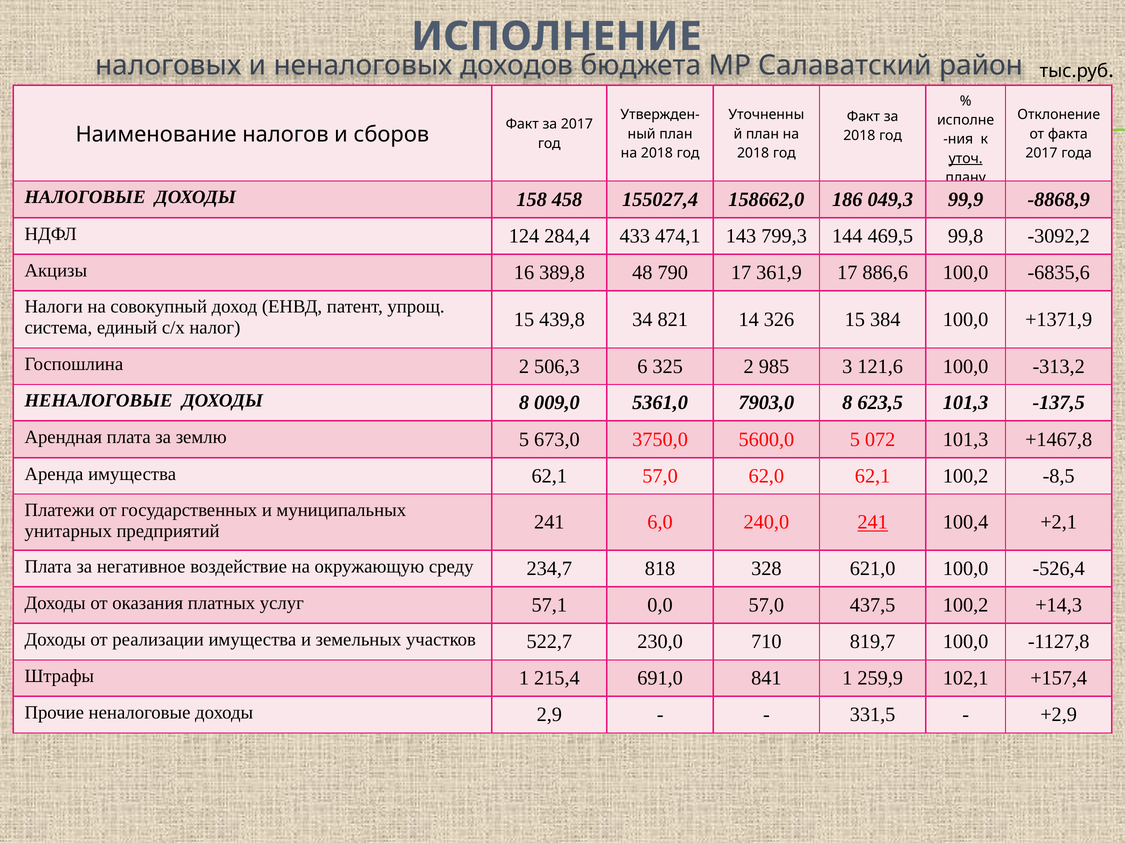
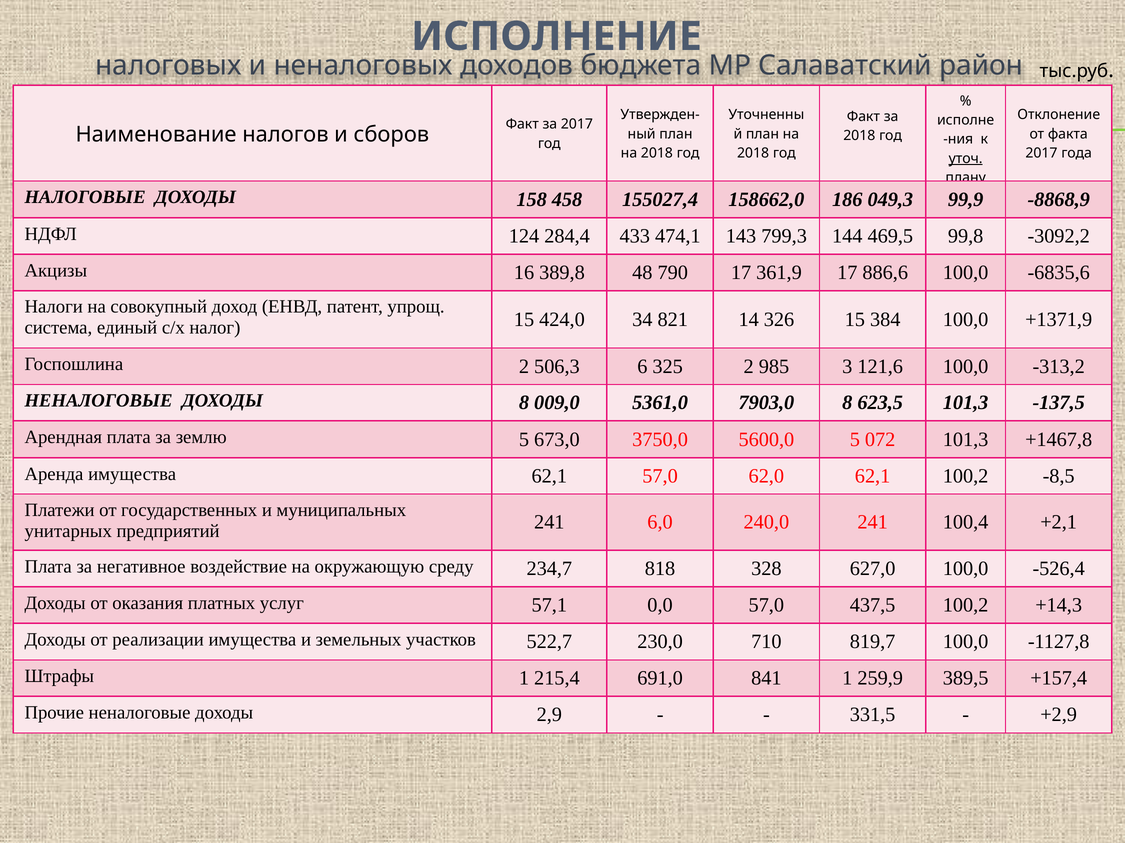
439,8: 439,8 -> 424,0 (562, 320)
241 underline: present -> none (873, 523)
621,0: 621,0 -> 627,0 (873, 569)
102,1: 102,1 -> 389,5 (966, 679)
